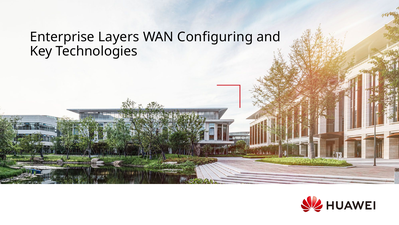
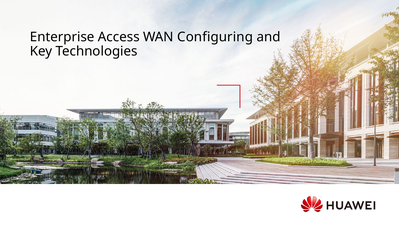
Layers: Layers -> Access (119, 37)
